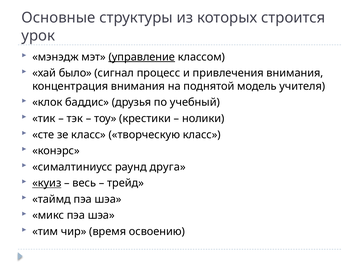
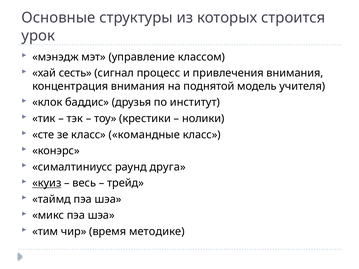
управление underline: present -> none (142, 57)
было: было -> сесть (75, 73)
учебный: учебный -> институт (195, 102)
творческую: творческую -> командные (144, 135)
освоению: освоению -> методике (157, 232)
